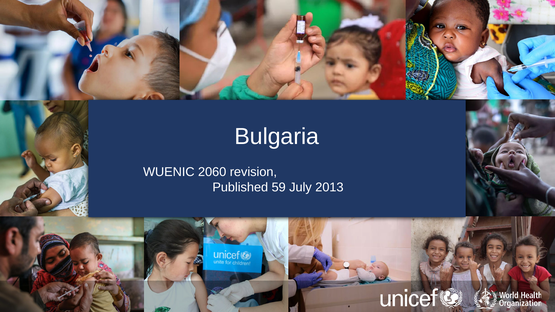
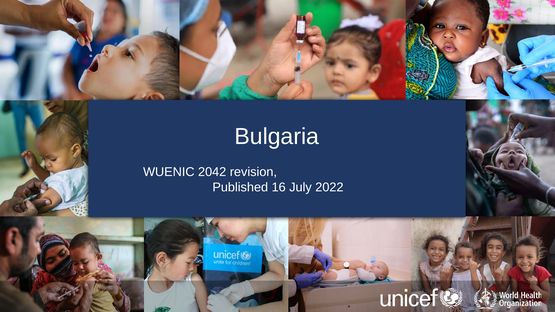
2060: 2060 -> 2042 (212, 172)
59: 59 -> 16 (279, 187)
2013: 2013 -> 2022 (329, 187)
